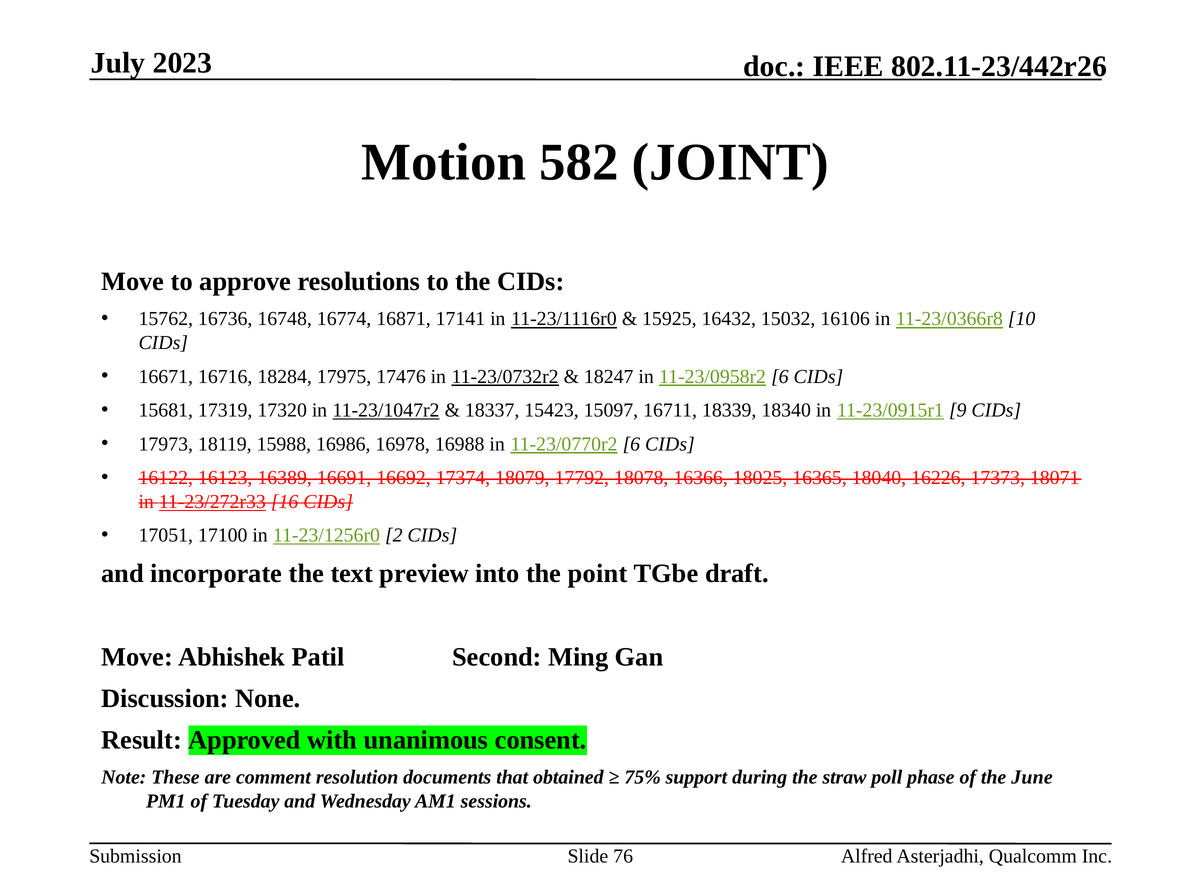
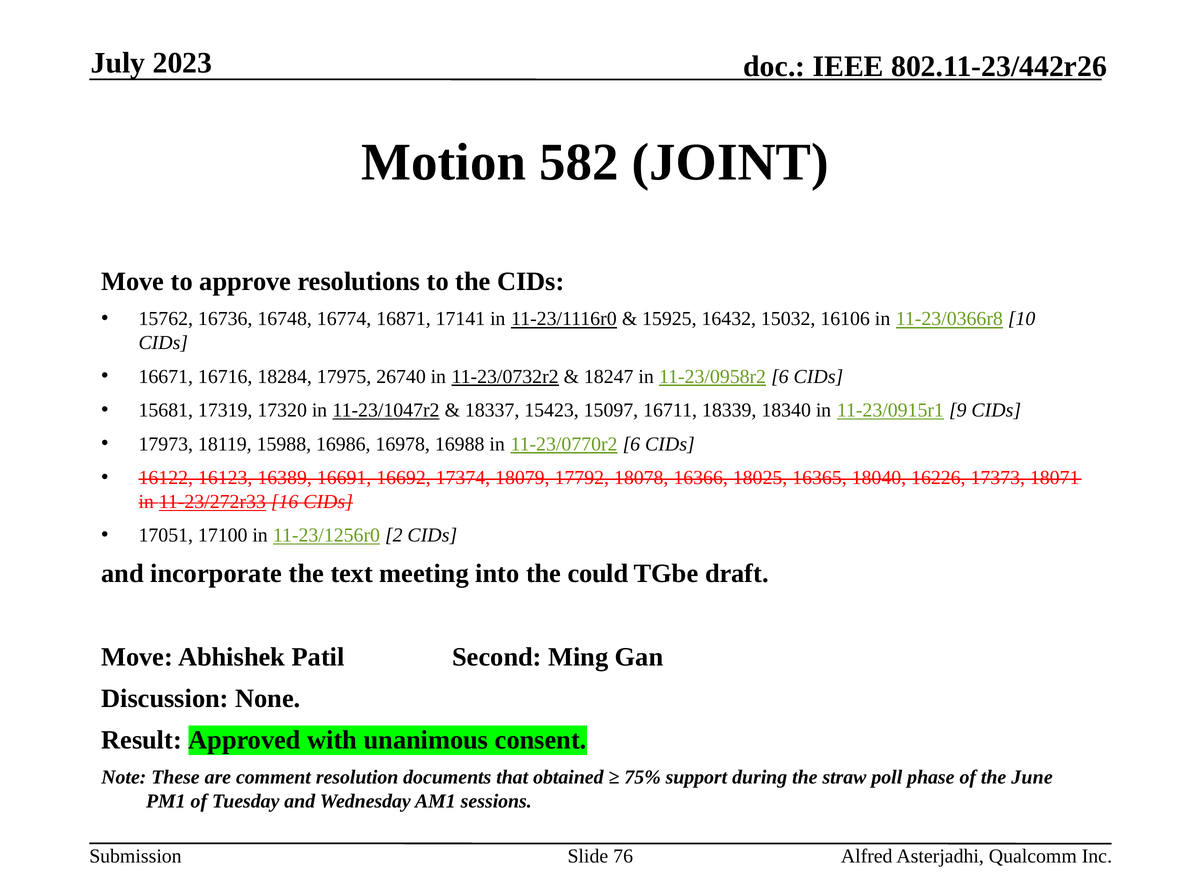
17476: 17476 -> 26740 (401, 377)
preview: preview -> meeting (424, 574)
point: point -> could (598, 574)
